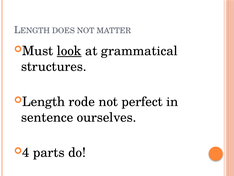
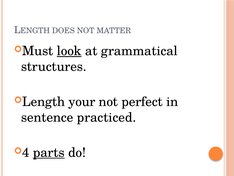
rode: rode -> your (82, 101)
ourselves: ourselves -> practiced (107, 117)
parts underline: none -> present (49, 152)
